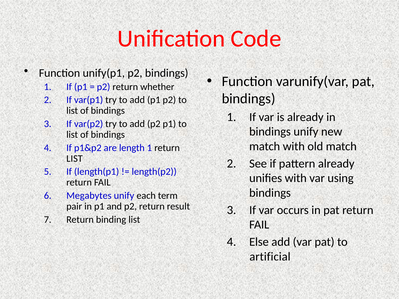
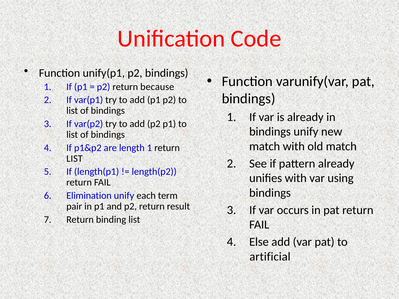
whether: whether -> because (157, 87)
Megabytes: Megabytes -> Elimination (89, 196)
